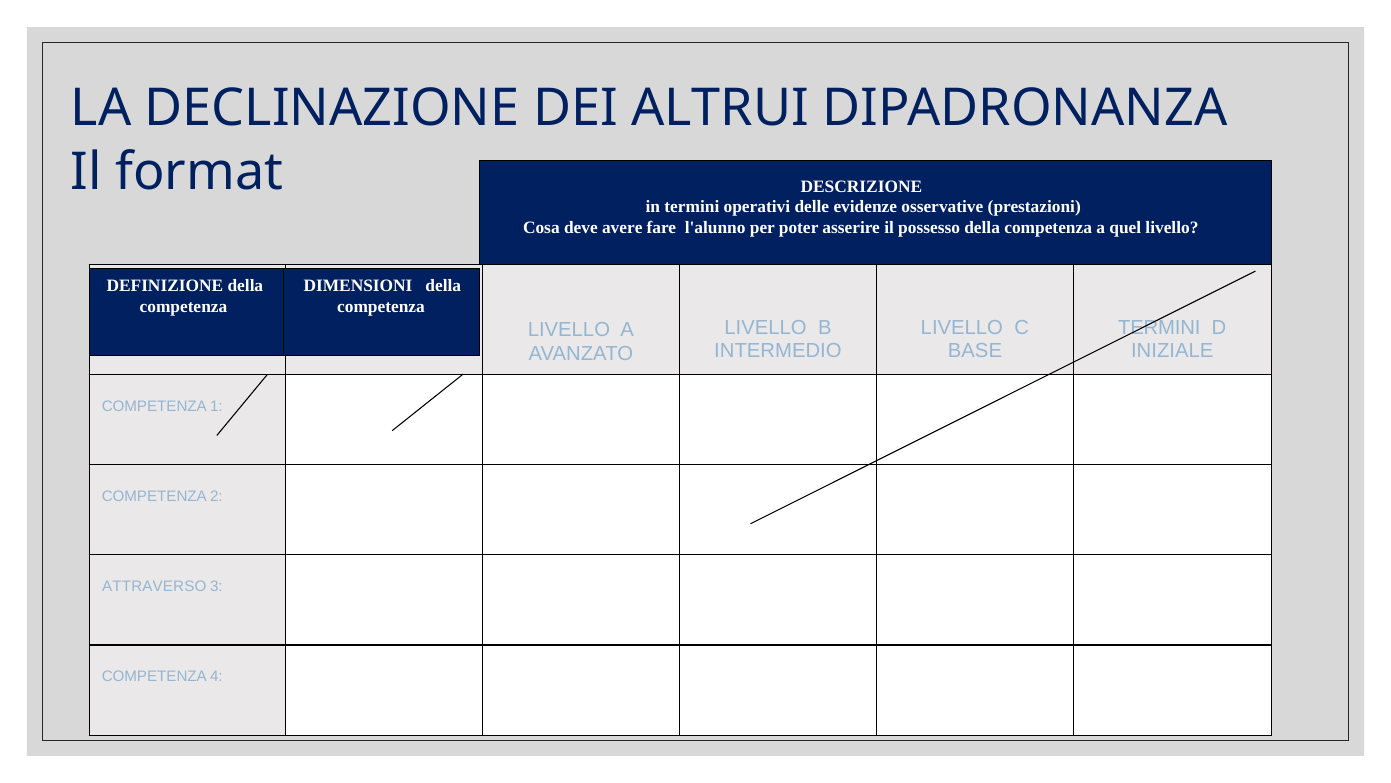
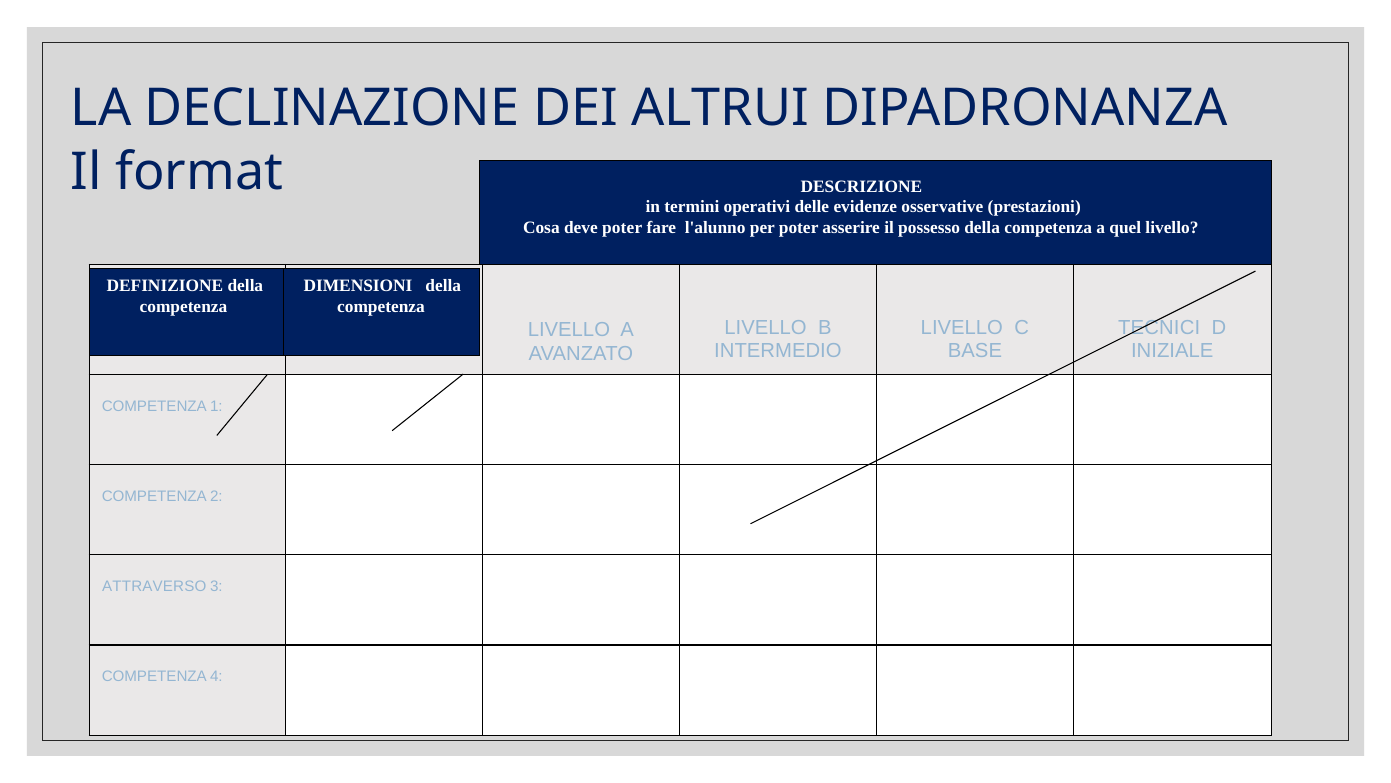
deve avere: avere -> poter (622, 228)
TERMINI: TERMINI -> TECNICI (1159, 327)
